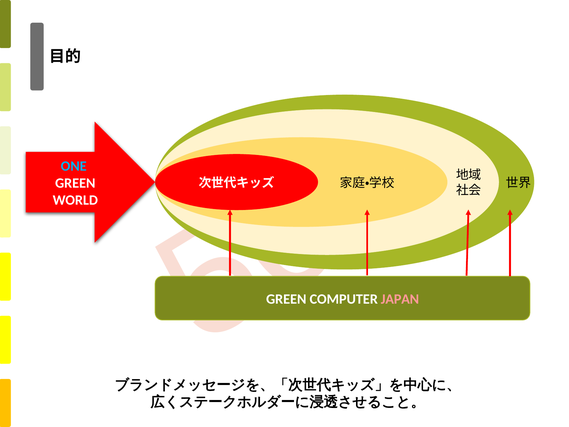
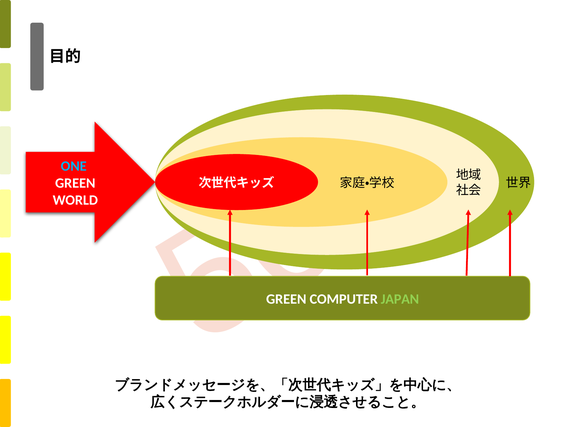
JAPAN colour: pink -> light green (400, 299)
